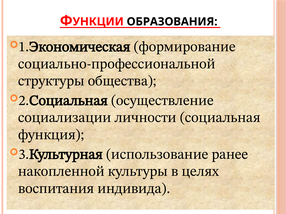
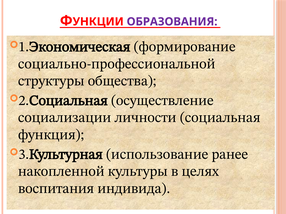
ОБРАЗОВАНИЯ colour: black -> purple (172, 22)
